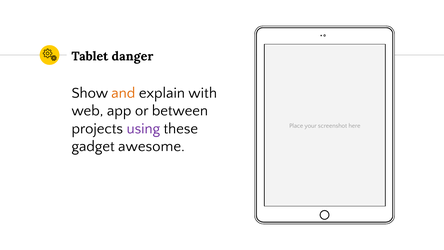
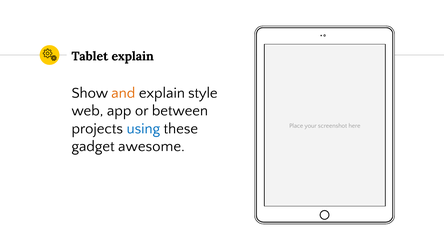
Tablet danger: danger -> explain (133, 56)
with: with -> style (203, 93)
using colour: purple -> blue (143, 128)
